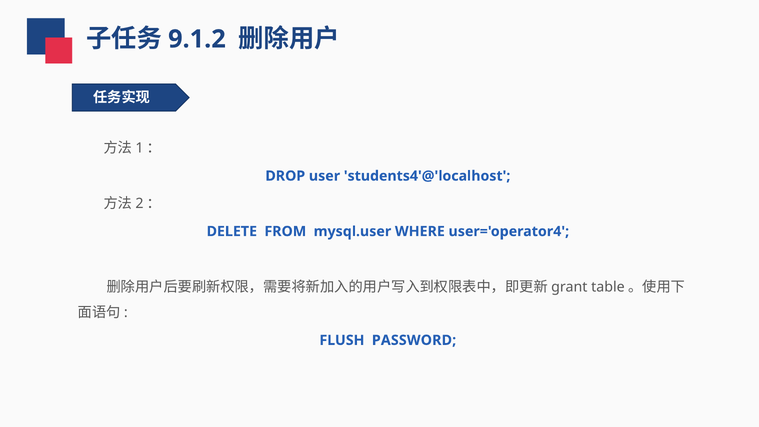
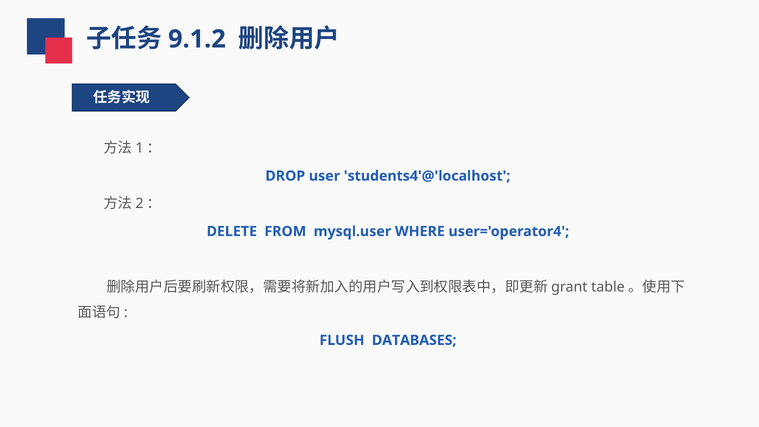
PASSWORD: PASSWORD -> DATABASES (414, 340)
